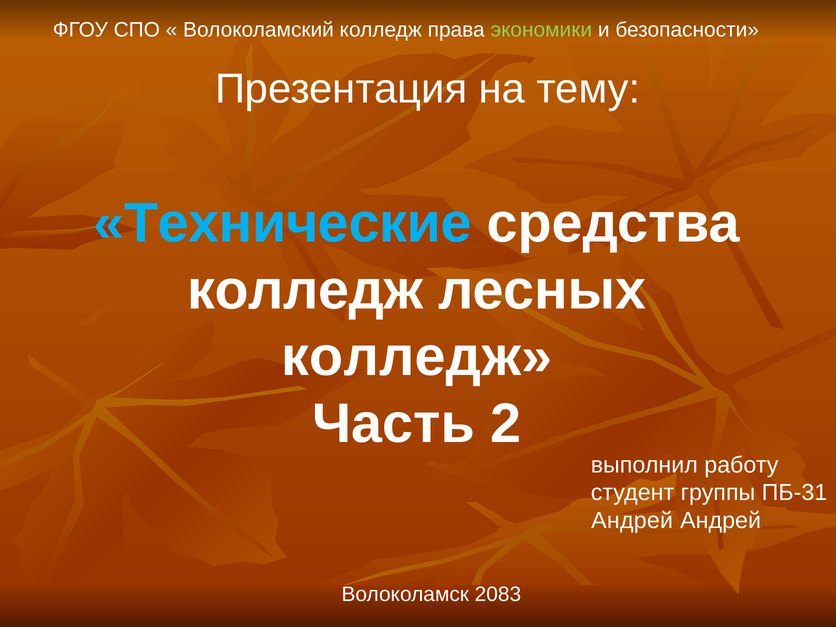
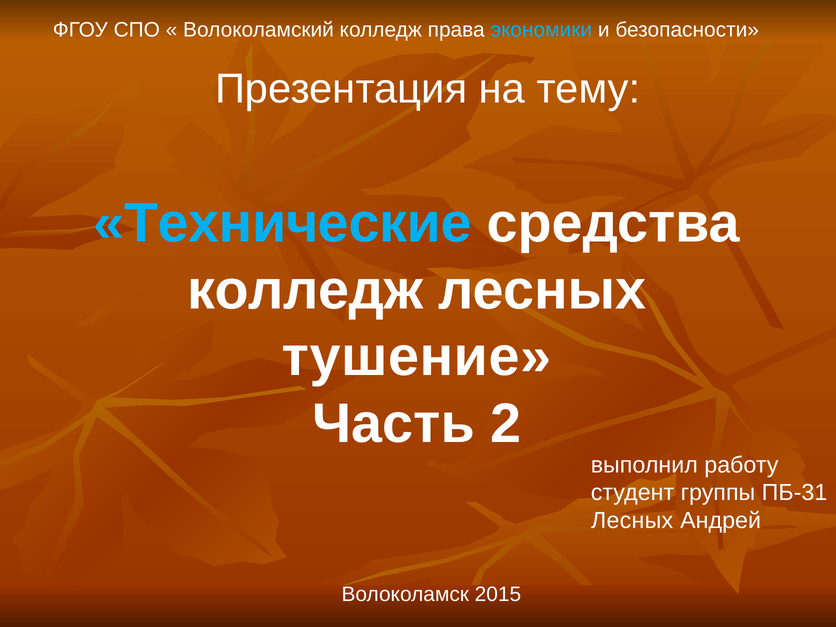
экономики colour: light green -> light blue (541, 30)
колледж: колледж -> тушение (417, 357)
Андрей: Андрей -> Лесных (632, 521)
2083: 2083 -> 2015 (498, 594)
